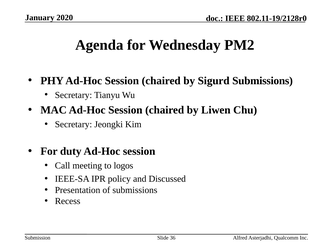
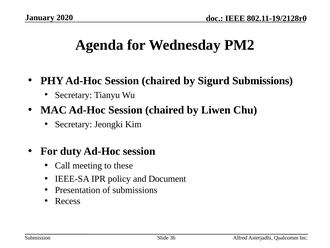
logos: logos -> these (123, 165)
Discussed: Discussed -> Document (167, 179)
